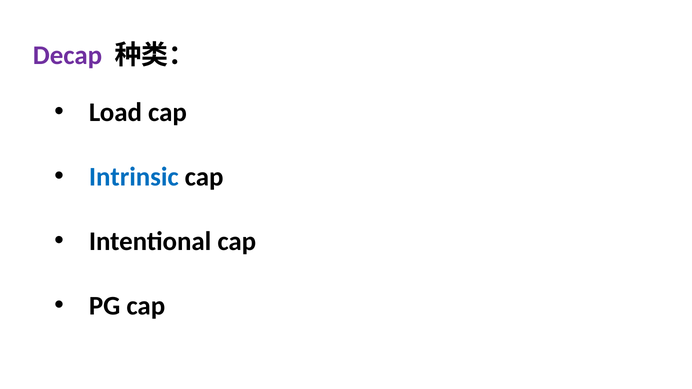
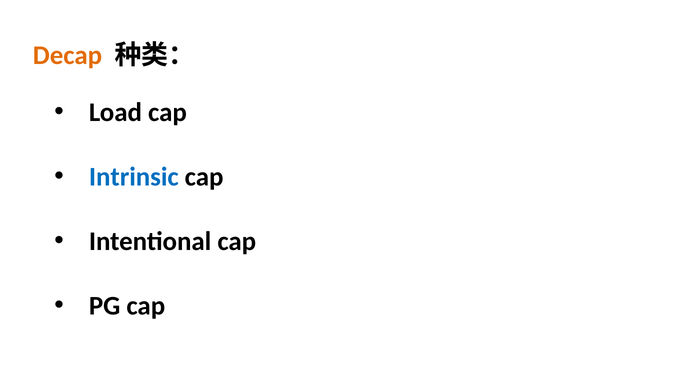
Decap colour: purple -> orange (67, 55)
